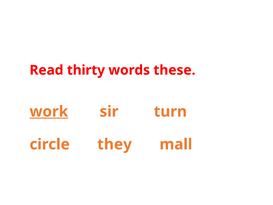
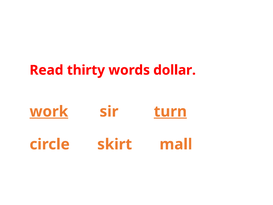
these: these -> dollar (175, 70)
turn underline: none -> present (170, 111)
they: they -> skirt (115, 144)
